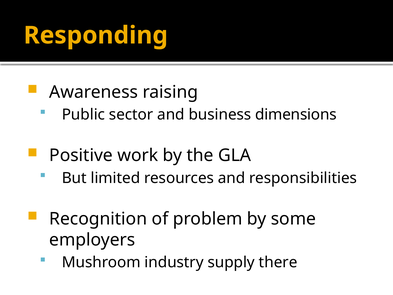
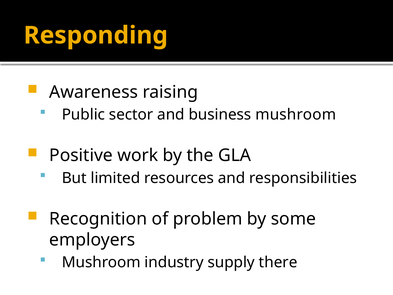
business dimensions: dimensions -> mushroom (296, 114)
